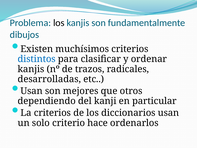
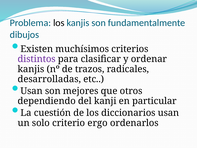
distintos colour: blue -> purple (37, 59)
La criterios: criterios -> cuestión (52, 113)
hace: hace -> ergo (98, 123)
